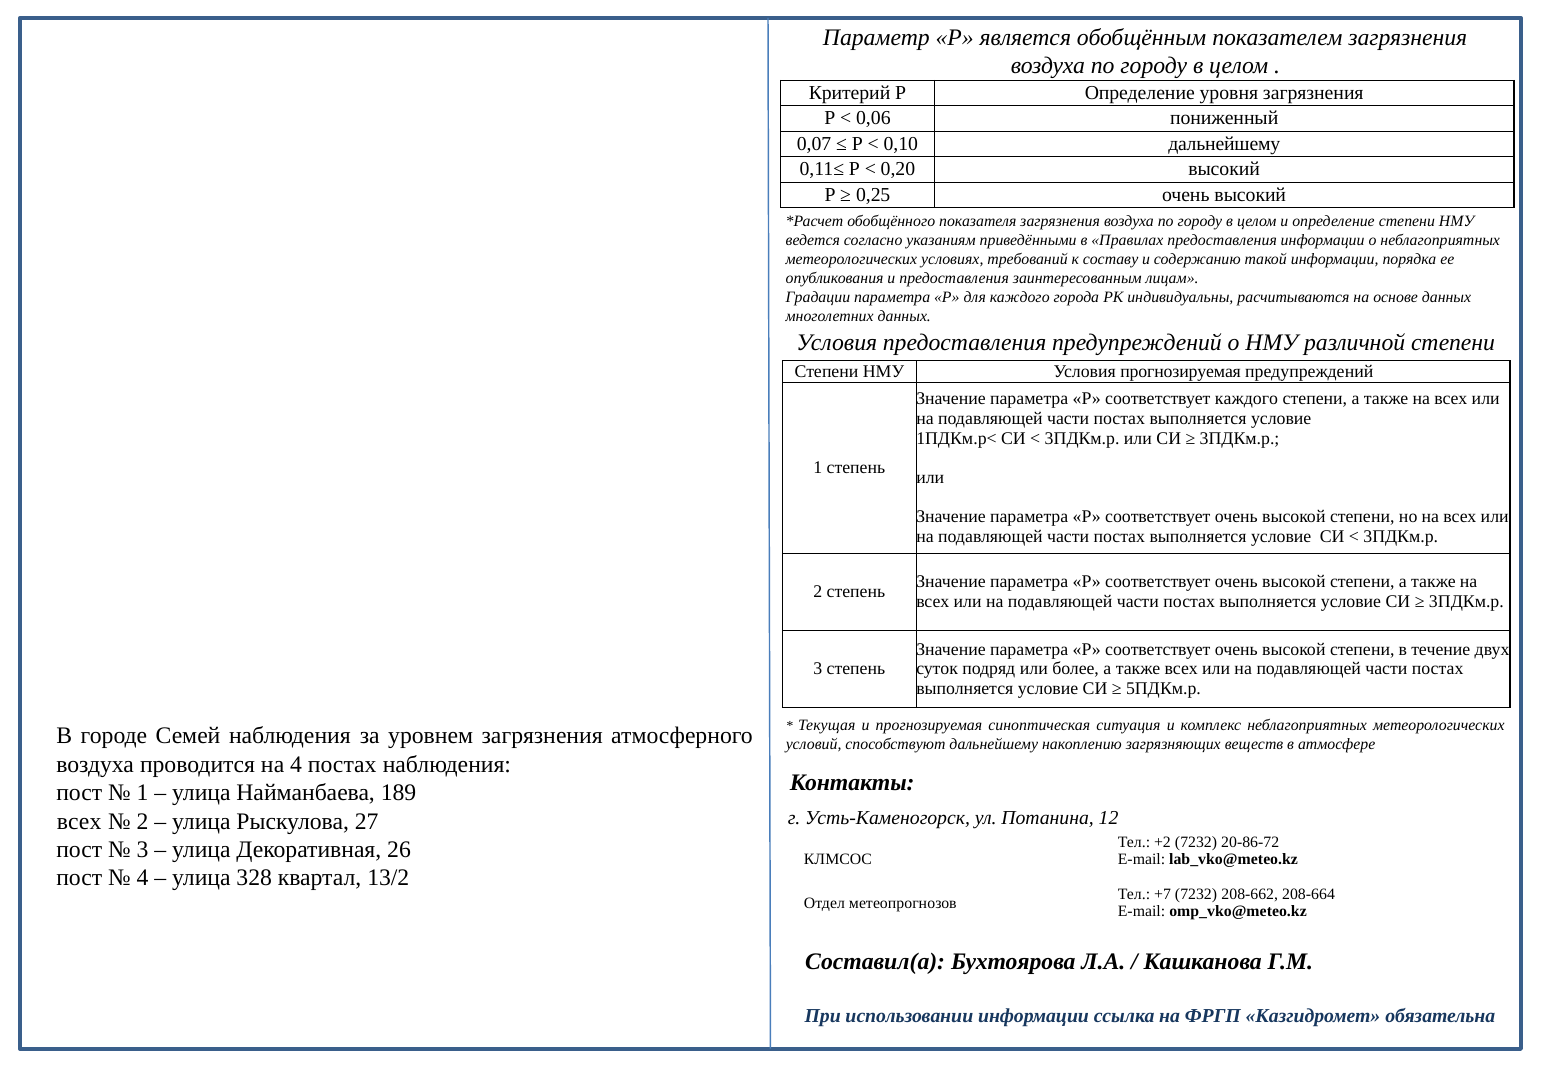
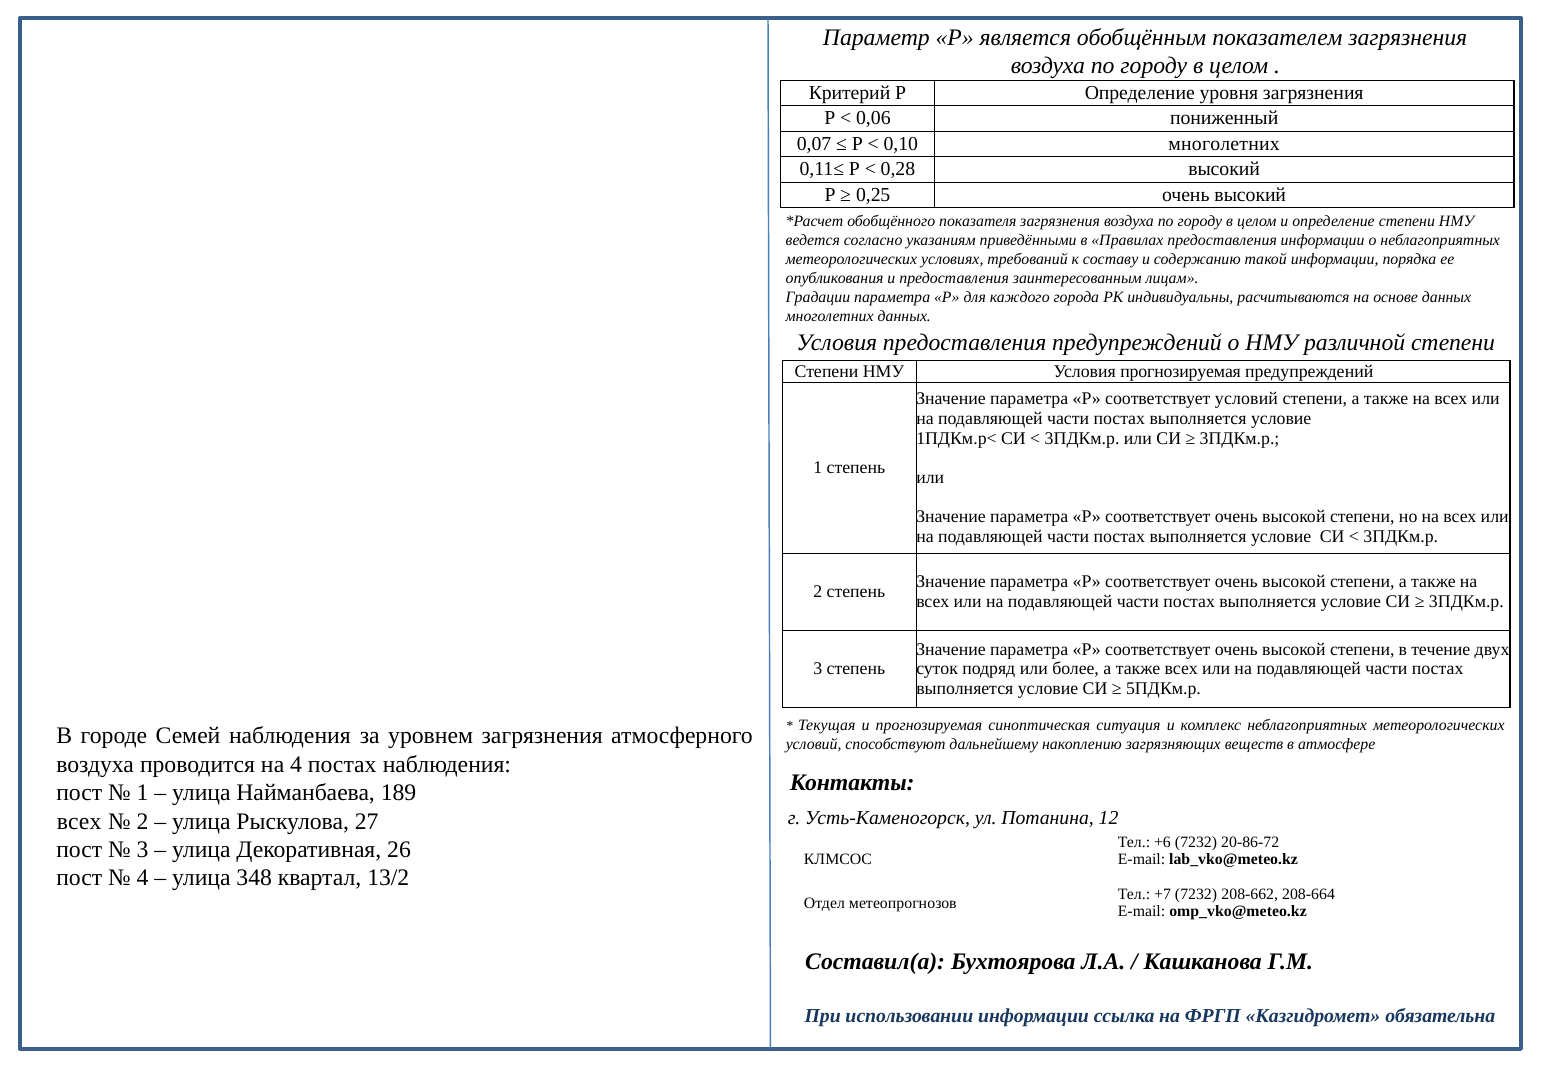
0,10 дальнейшему: дальнейшему -> многолетних (1224, 144)
0,20: 0,20 -> 0,28 (898, 169)
соответствует каждого: каждого -> условий (1246, 399)
+2: +2 -> +6 (1162, 842)
328: 328 -> 348 (254, 878)
